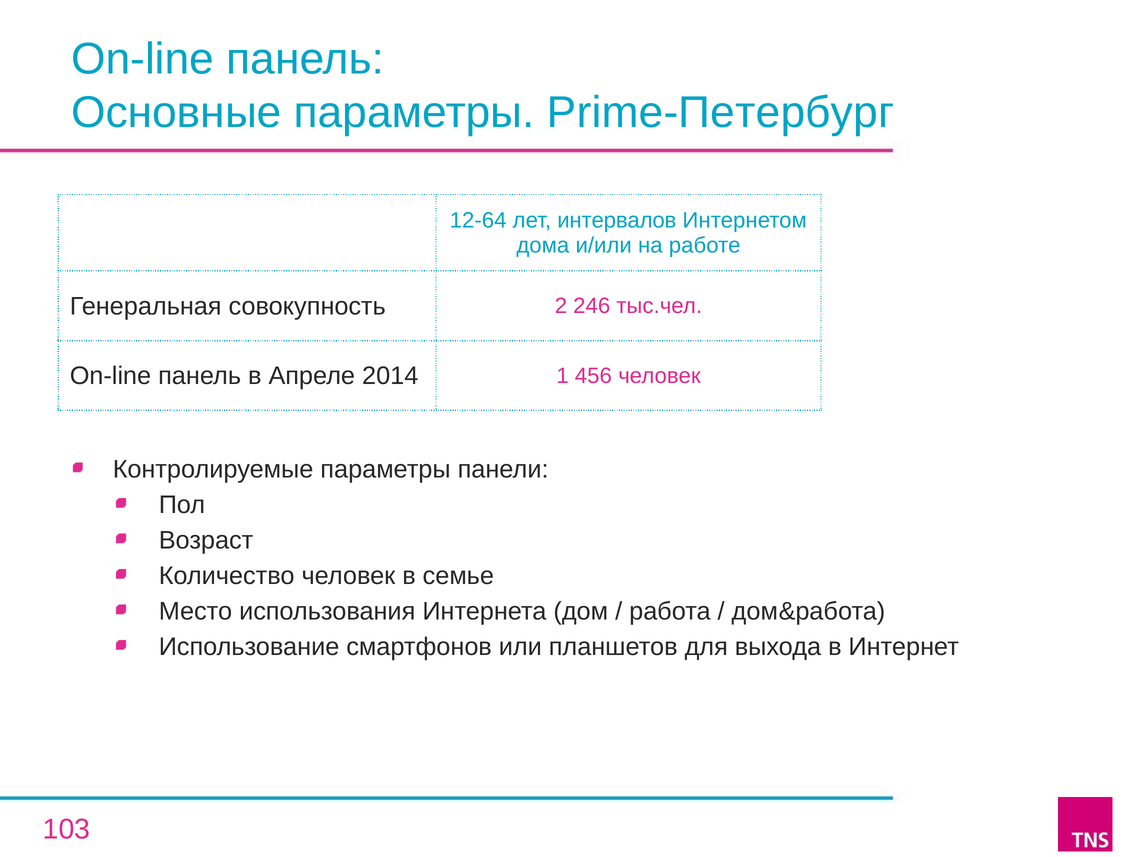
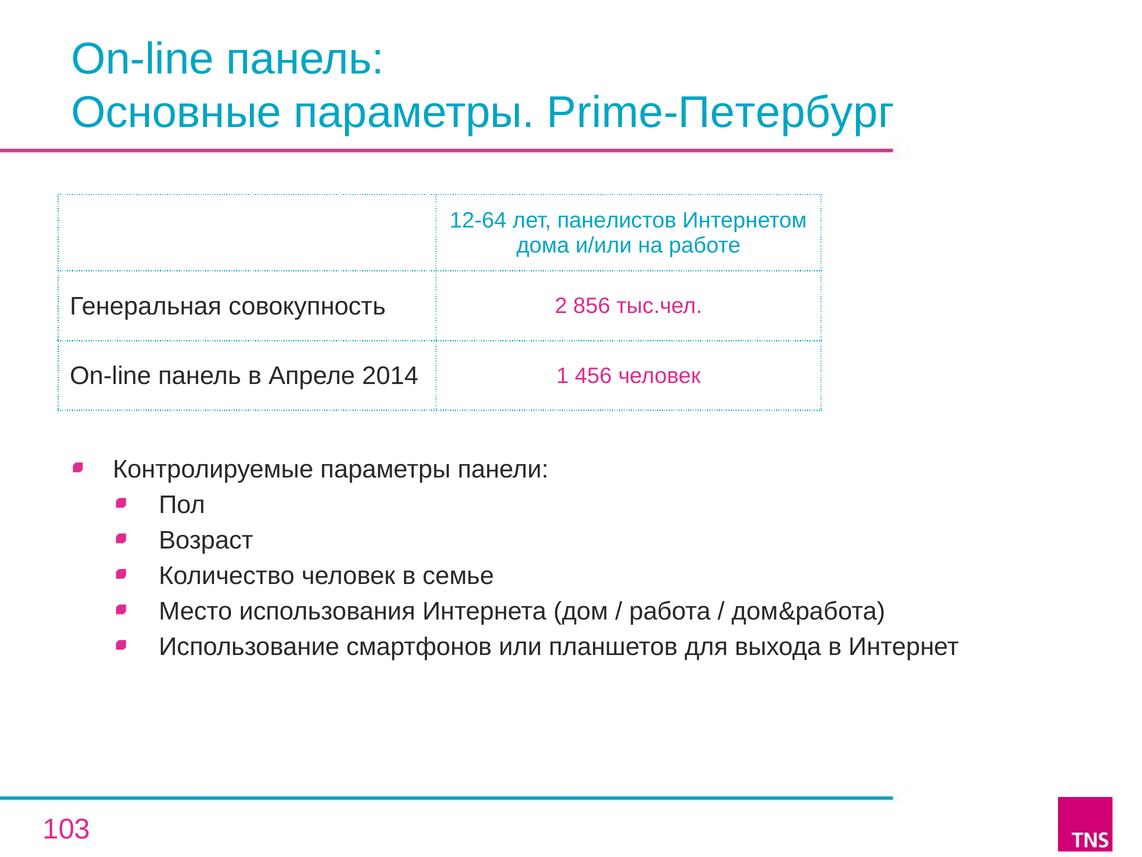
интервалов: интервалов -> панелистов (617, 220)
246: 246 -> 856 (592, 306)
